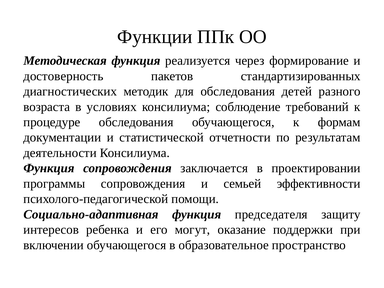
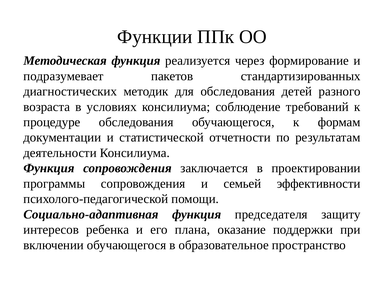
достоверность: достоверность -> подразумевает (63, 76)
могут: могут -> плана (192, 230)
